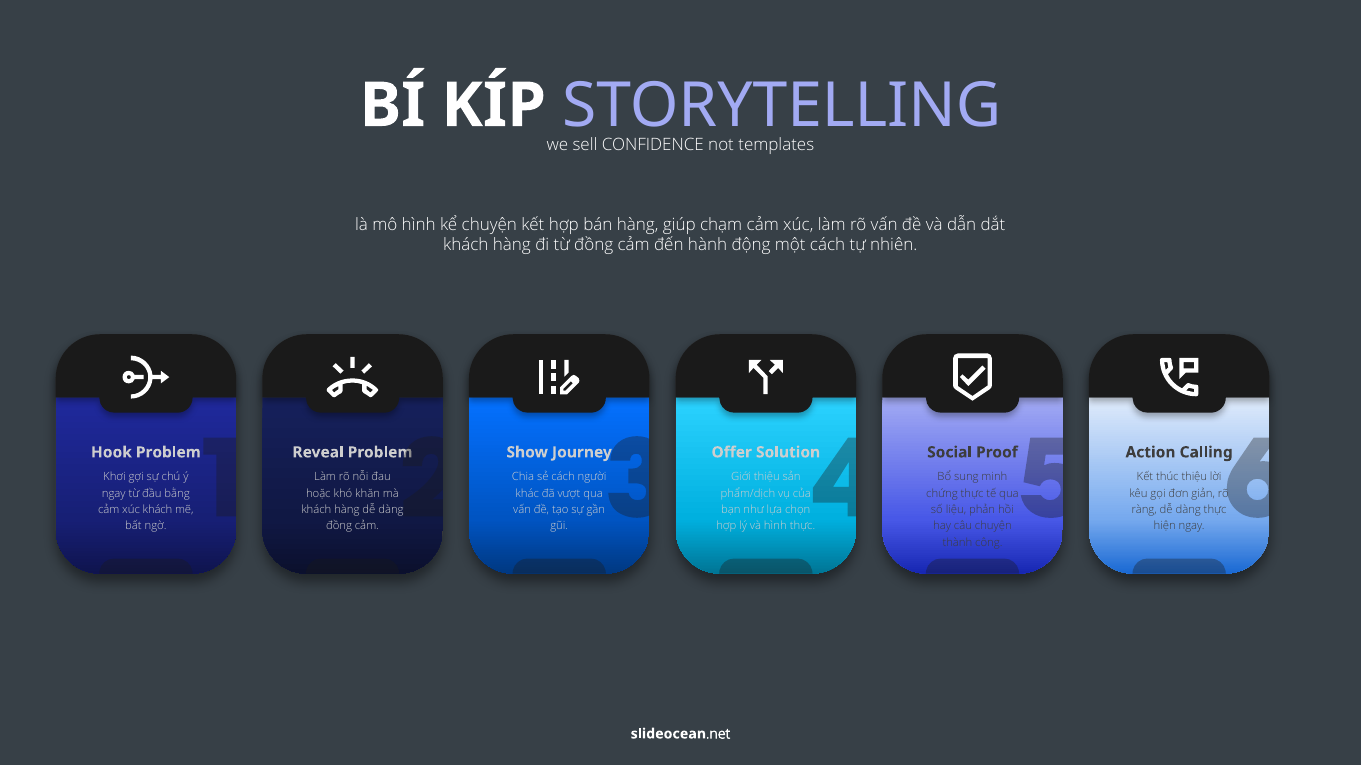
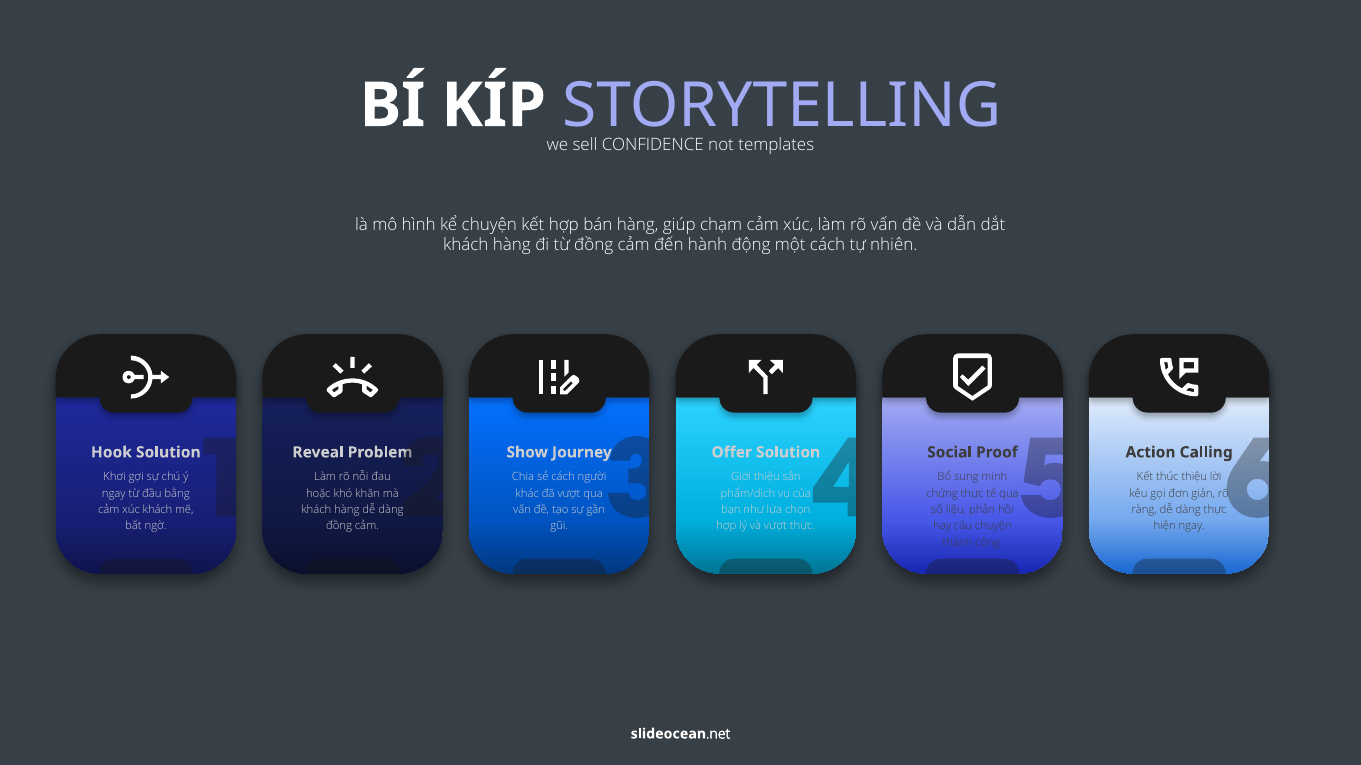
Hook Problem: Problem -> Solution (168, 453)
và hình: hình -> vượt (775, 526)
